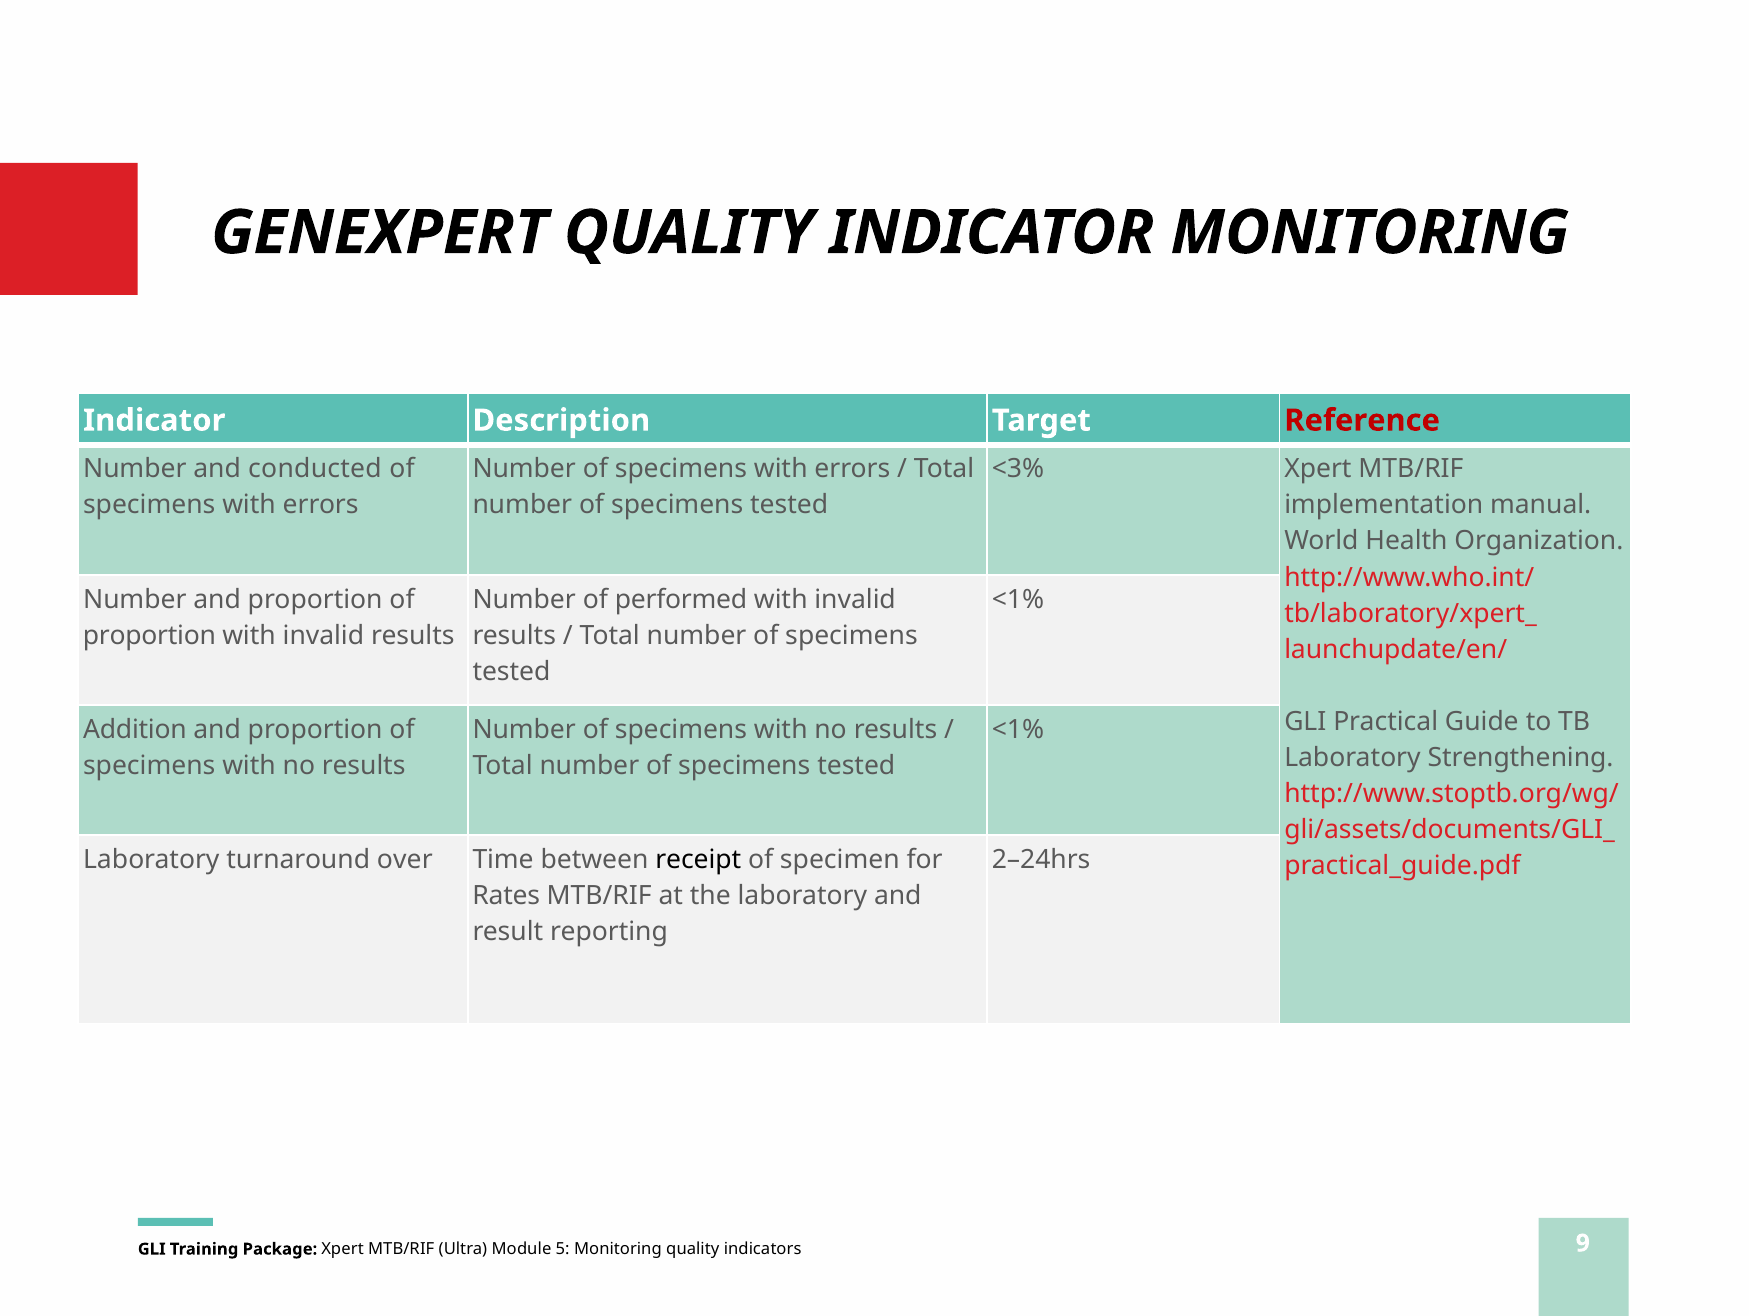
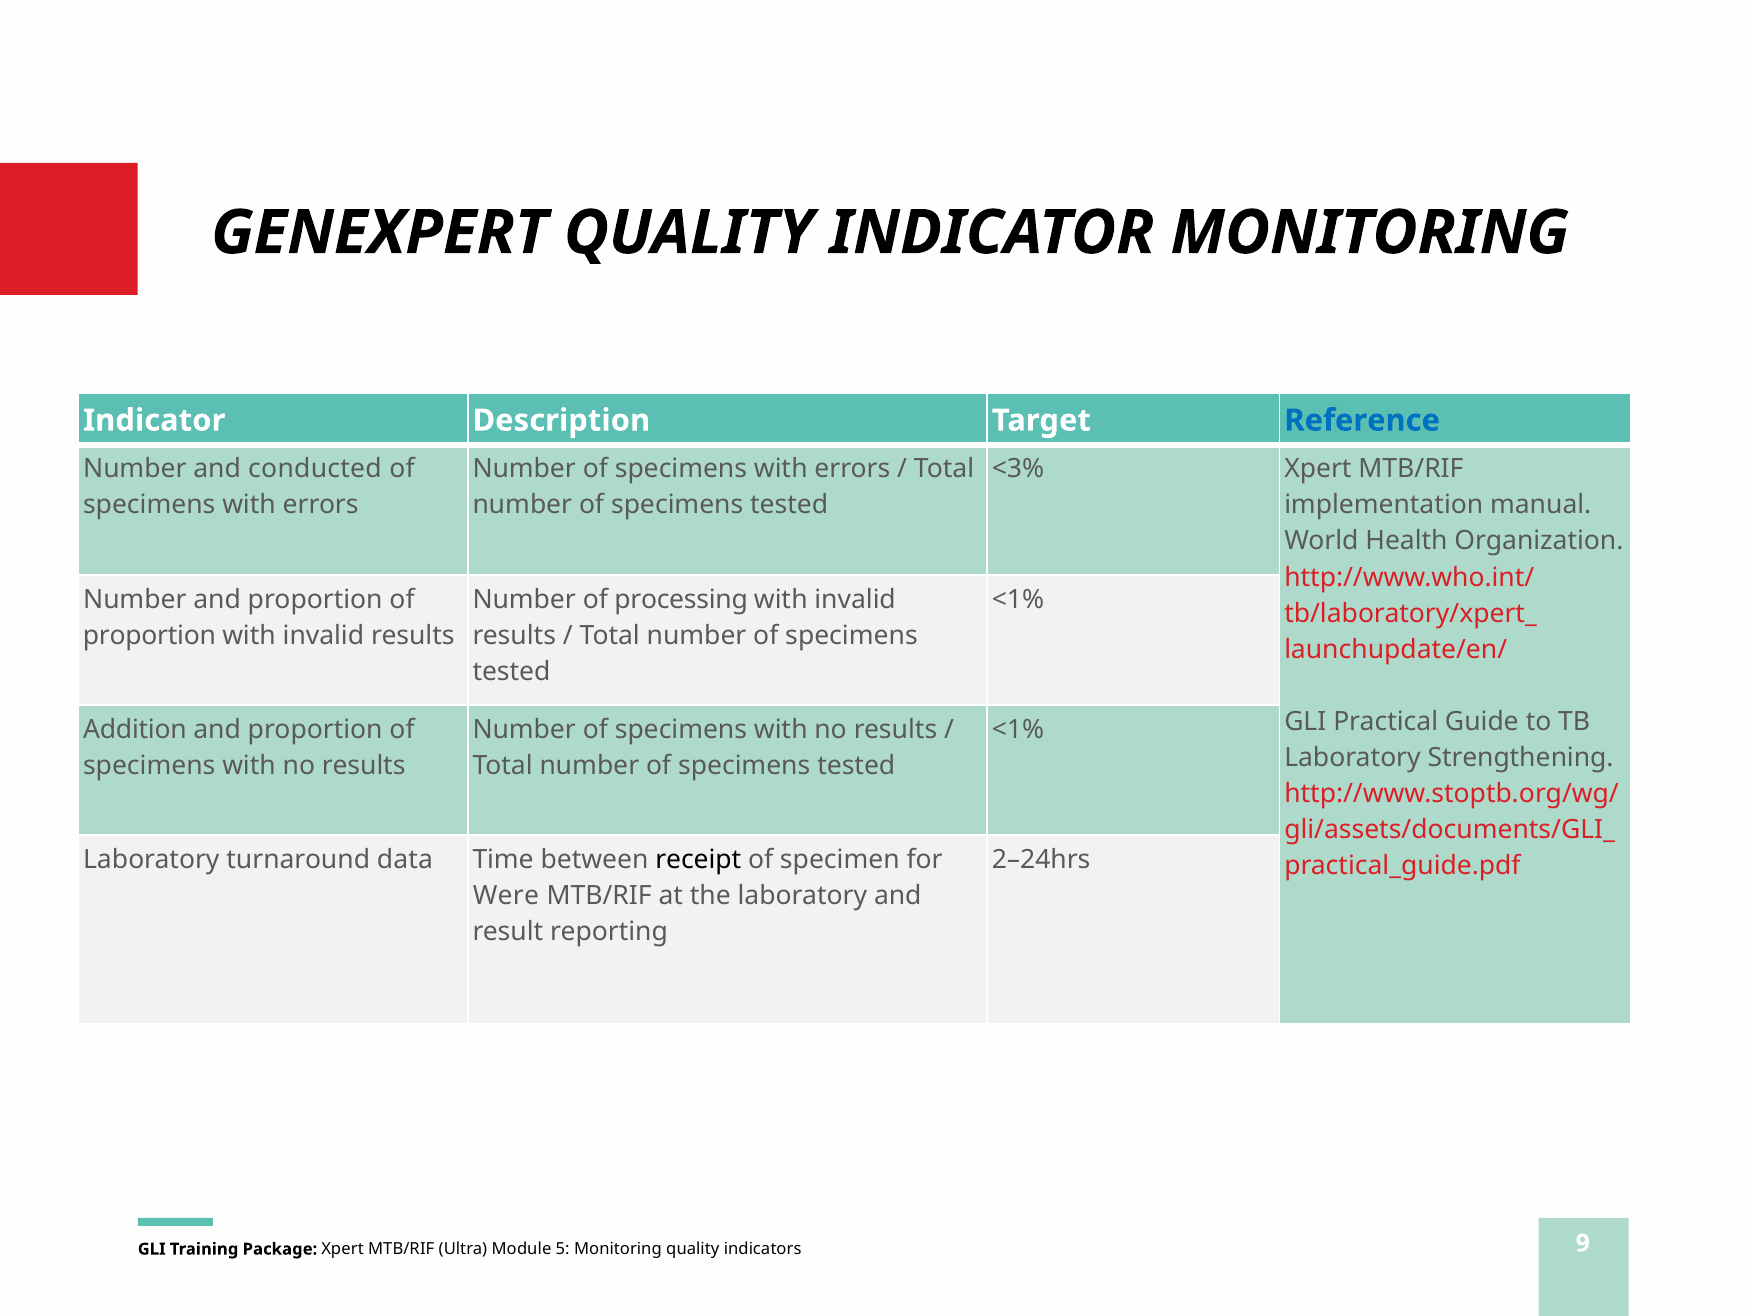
Reference colour: red -> blue (1362, 421)
performed: performed -> processing (681, 599)
over: over -> data (405, 860)
Rates: Rates -> Were (506, 896)
